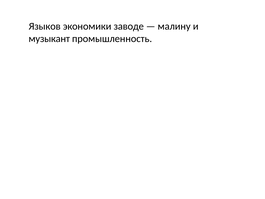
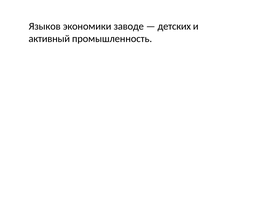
малину: малину -> детских (174, 26)
музыкант: музыкант -> активный (49, 39)
